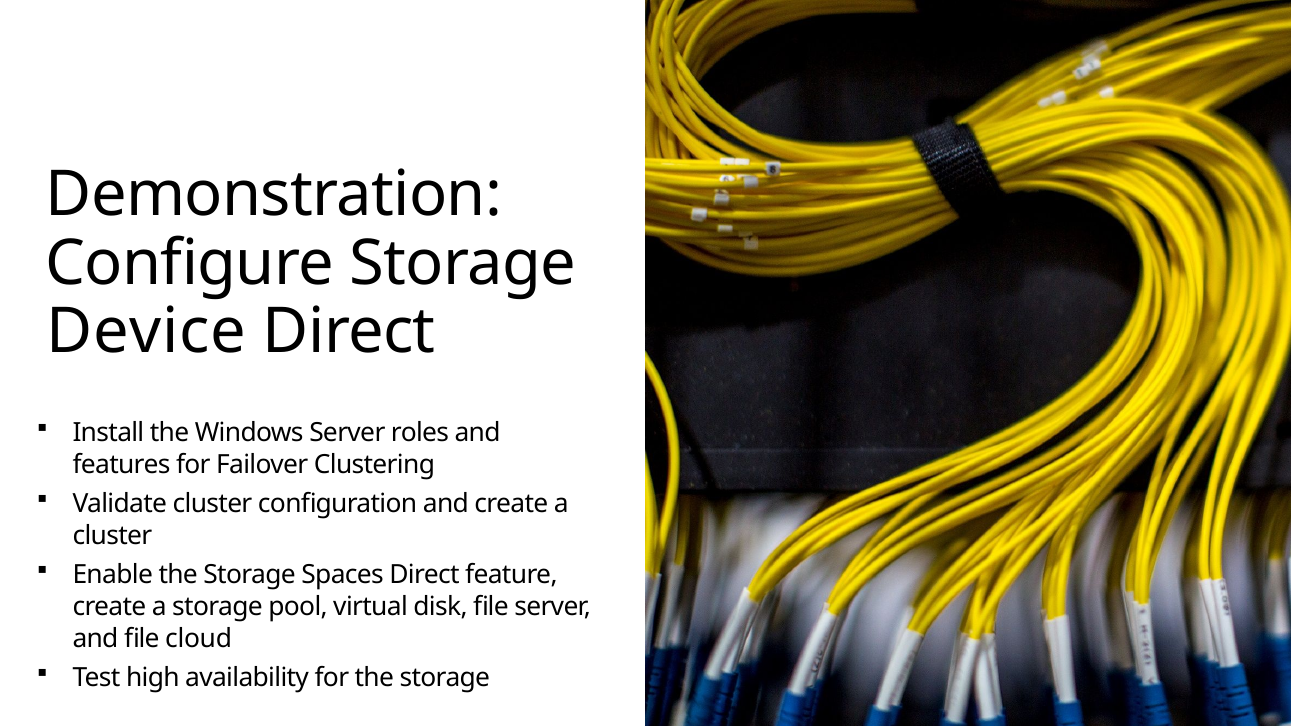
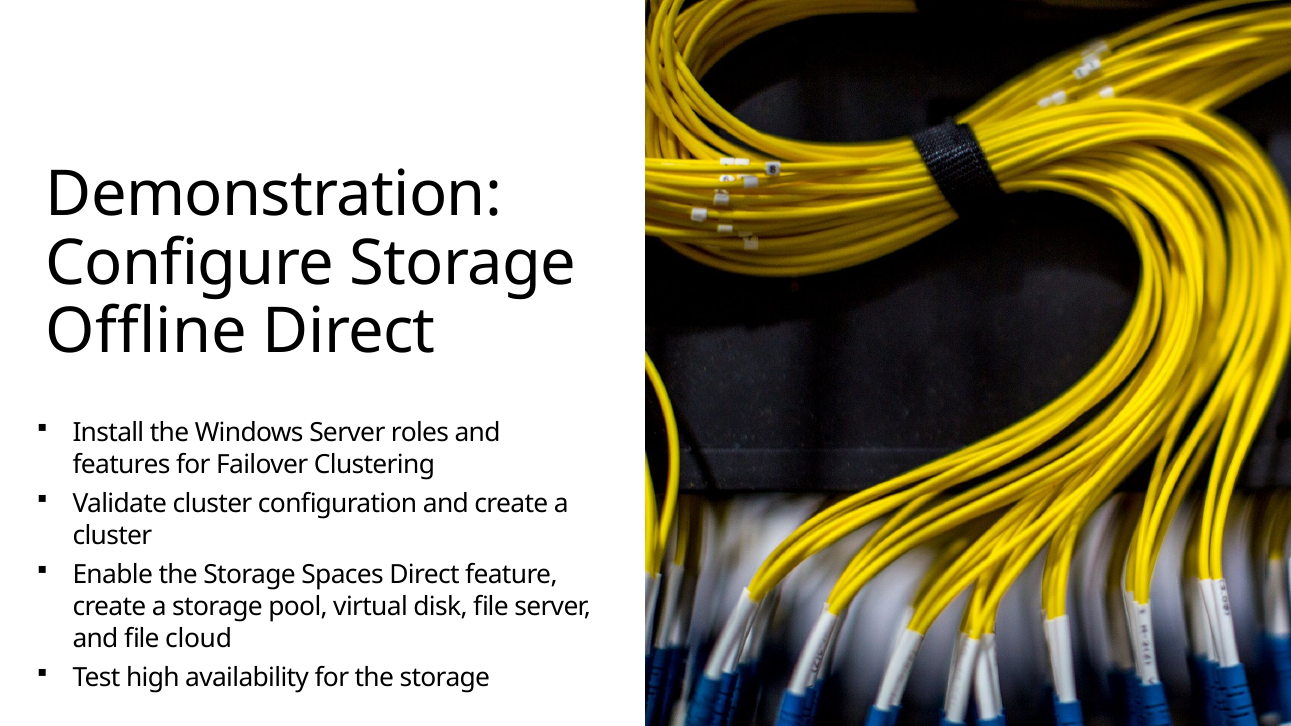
Device: Device -> Offline (147, 332)
